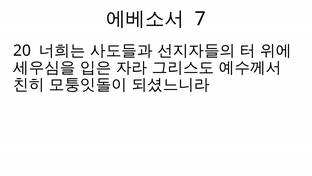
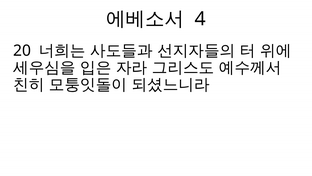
7: 7 -> 4 (200, 19)
